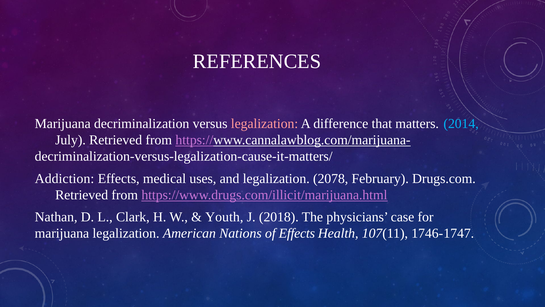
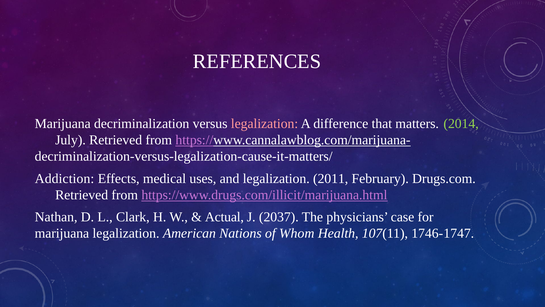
2014 colour: light blue -> light green (461, 124)
2078: 2078 -> 2011 (331, 178)
Youth: Youth -> Actual (224, 217)
2018: 2018 -> 2037 (279, 217)
of Effects: Effects -> Whom (297, 233)
